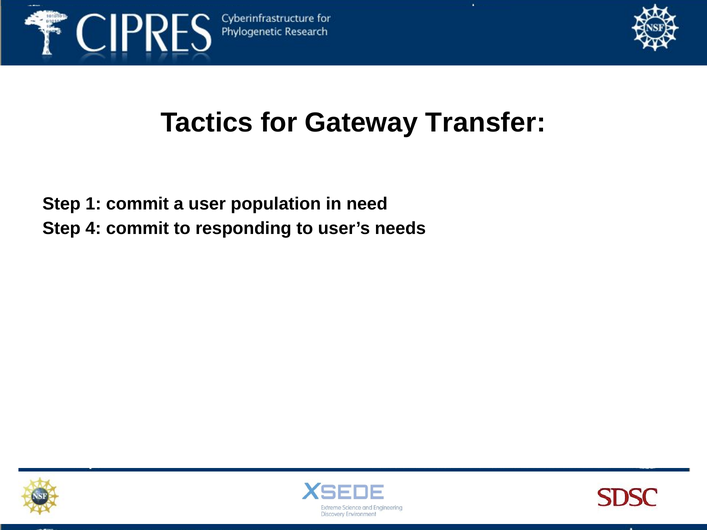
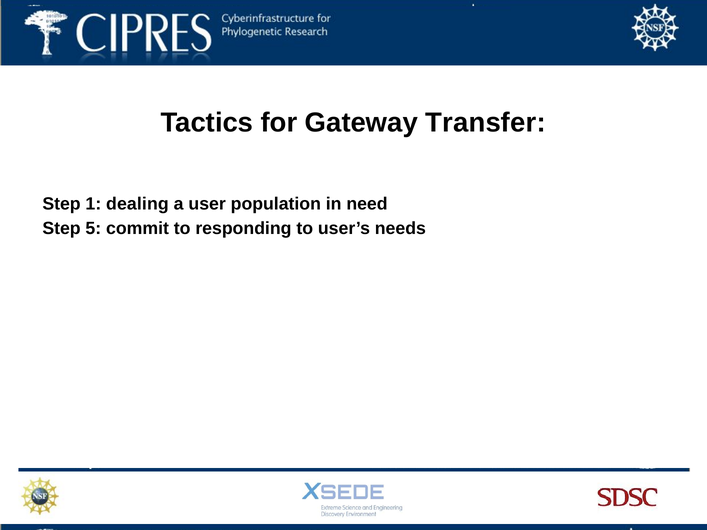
1 commit: commit -> dealing (137, 204)
4: 4 -> 5 (93, 229)
